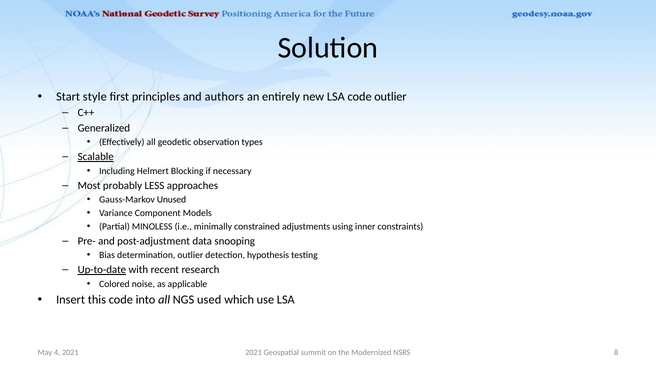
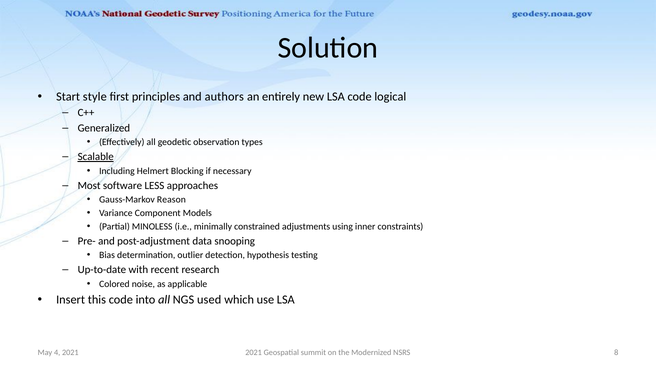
code outlier: outlier -> logical (390, 97)
probably: probably -> software (123, 186)
Unused: Unused -> Reason (171, 200)
Up-to-date underline: present -> none (102, 270)
